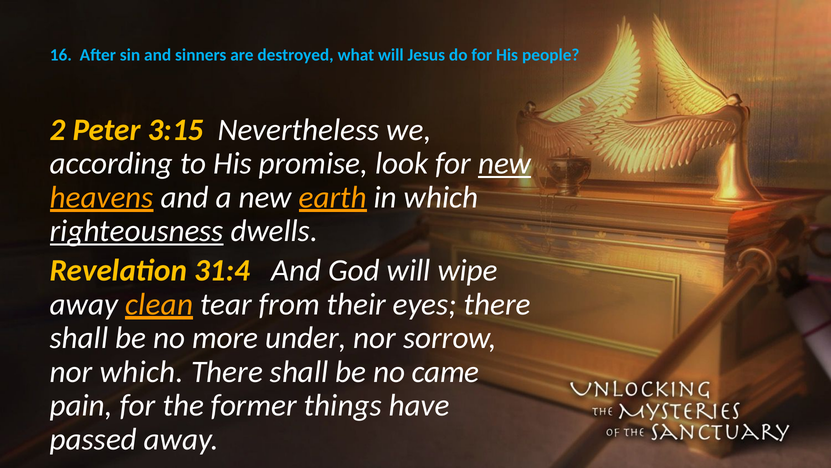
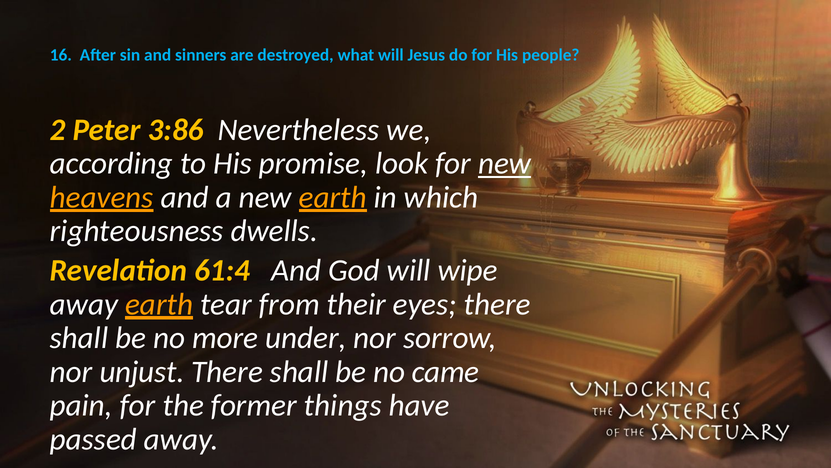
3:15: 3:15 -> 3:86 (176, 130)
righteousness underline: present -> none (137, 231)
31:4: 31:4 -> 61:4 (222, 270)
away clean: clean -> earth (159, 304)
nor which: which -> unjust (142, 371)
